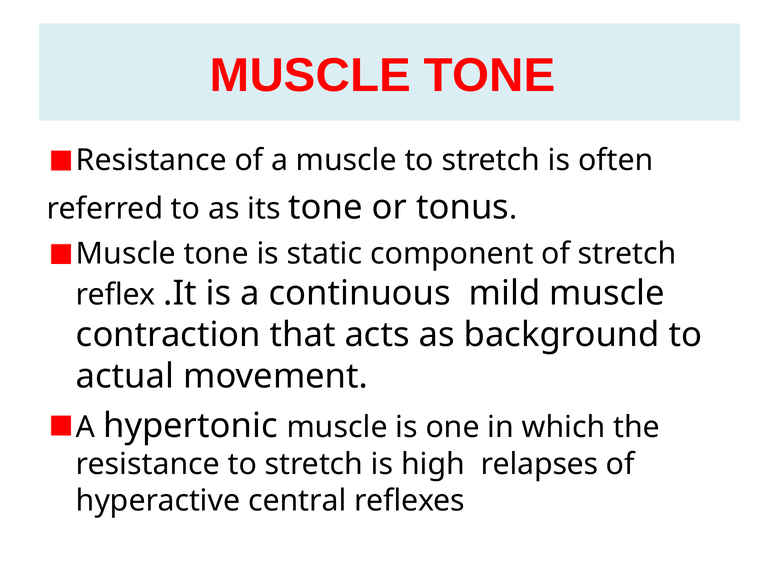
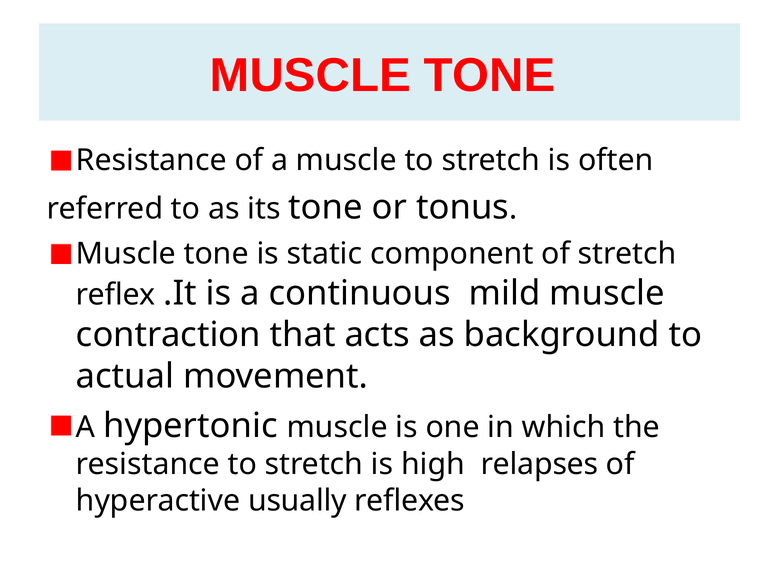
central: central -> usually (297, 501)
